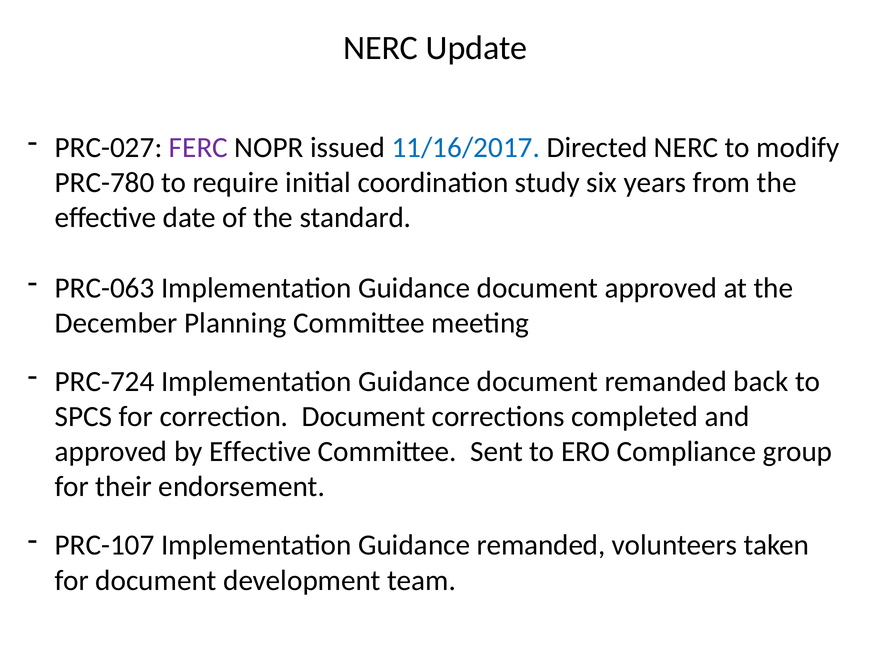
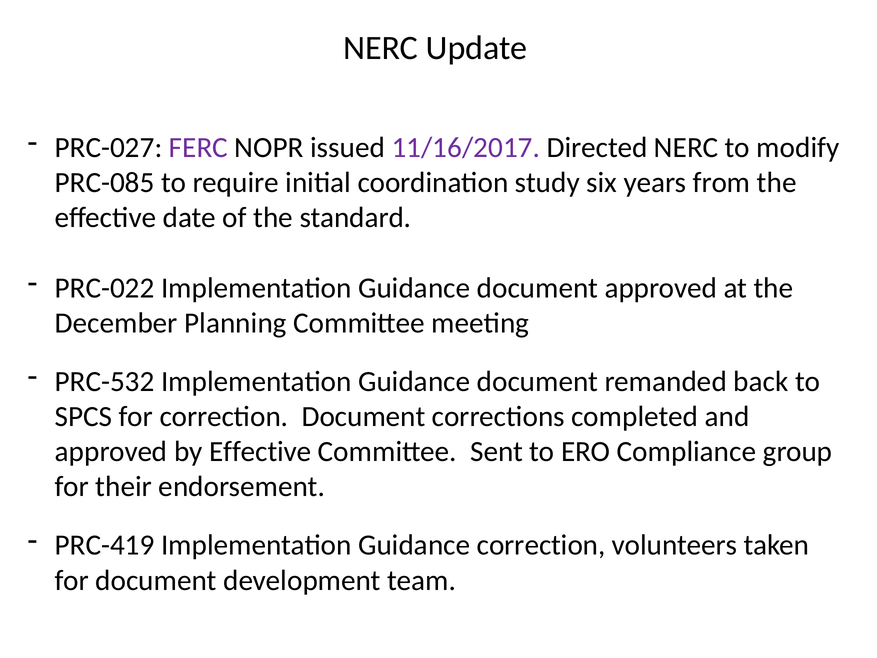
11/16/2017 colour: blue -> purple (466, 148)
PRC-780: PRC-780 -> PRC-085 (105, 183)
PRC-063: PRC-063 -> PRC-022 (105, 288)
PRC-724: PRC-724 -> PRC-532 (105, 381)
PRC-107: PRC-107 -> PRC-419 (105, 545)
Guidance remanded: remanded -> correction (541, 545)
